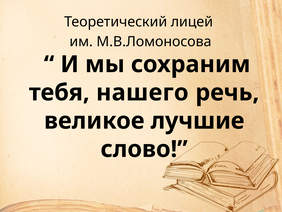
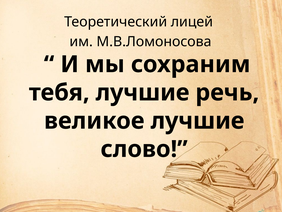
тебя нашего: нашего -> лучшие (143, 92)
